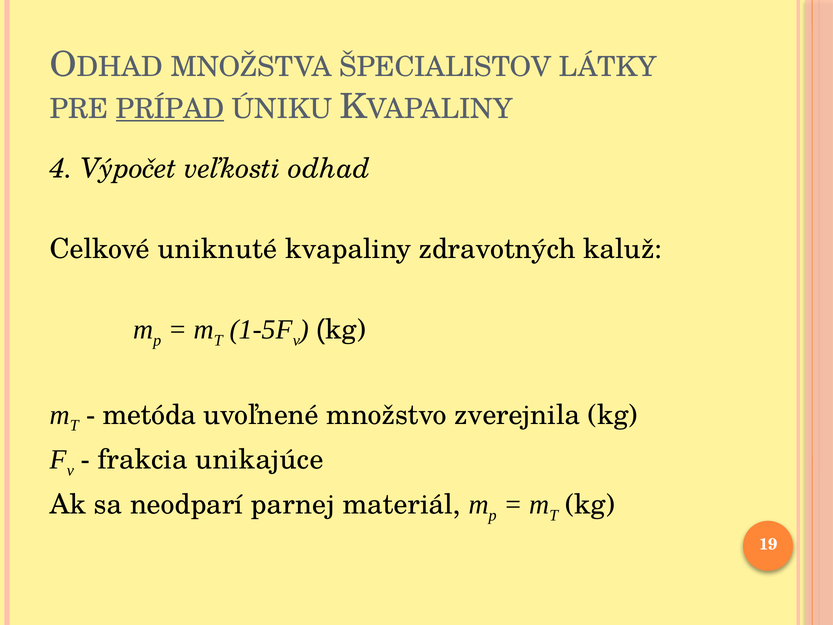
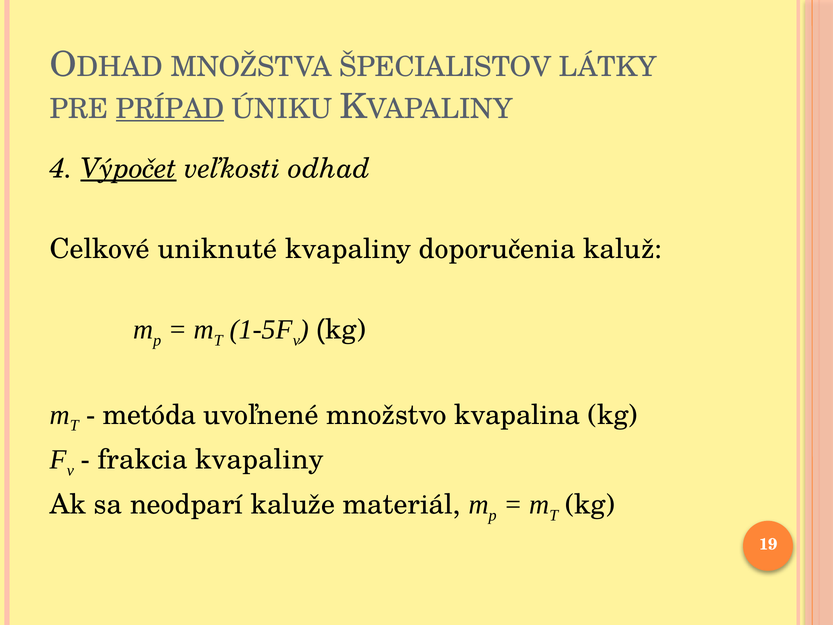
Výpočet underline: none -> present (129, 168)
zdravotných: zdravotných -> doporučenia (497, 249)
zverejnila: zverejnila -> kvapalina (517, 415)
frakcia unikajúce: unikajúce -> kvapaliny (259, 460)
parnej: parnej -> kaluže (293, 504)
